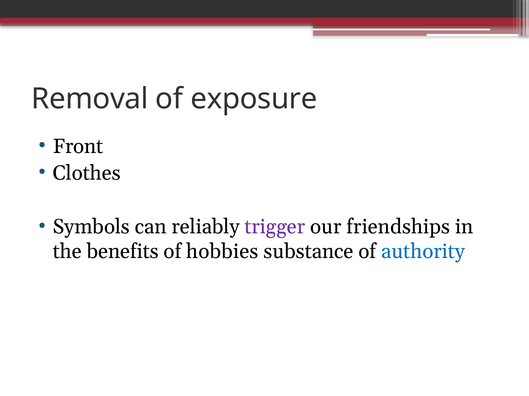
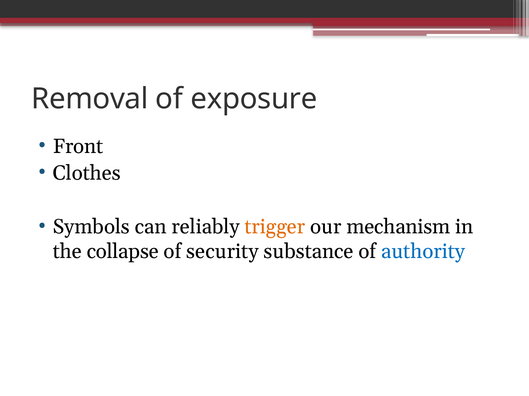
trigger colour: purple -> orange (275, 227)
friendships: friendships -> mechanism (398, 227)
benefits: benefits -> collapse (123, 252)
hobbies: hobbies -> security (222, 252)
